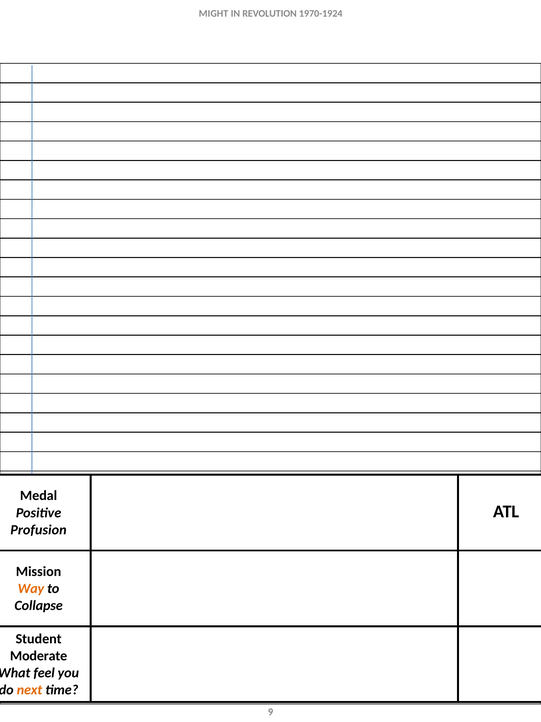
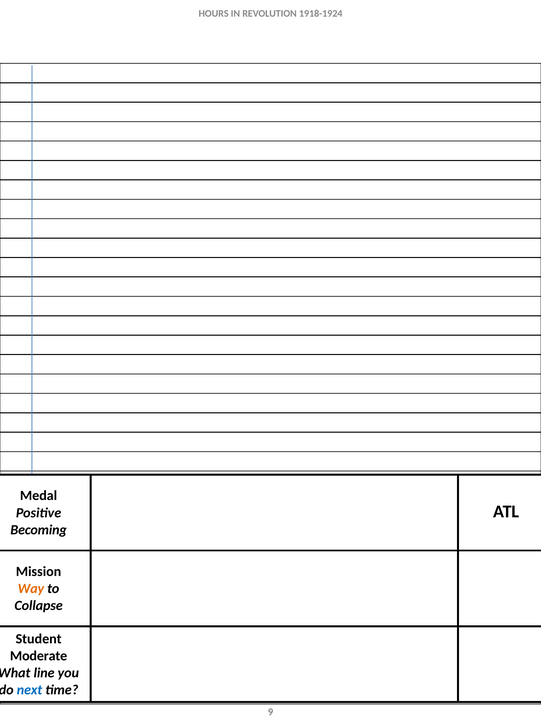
MIGHT: MIGHT -> HOURS (214, 13)
1970-1924: 1970-1924 -> 1918-1924 (321, 13)
Profusion: Profusion -> Becoming (39, 529)
feel: feel -> line (44, 672)
next colour: orange -> blue (29, 689)
